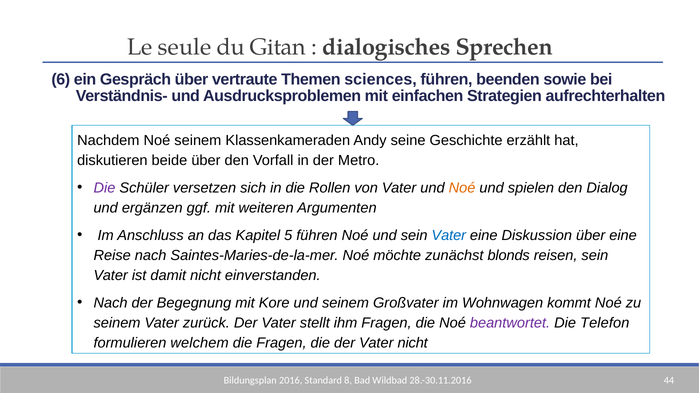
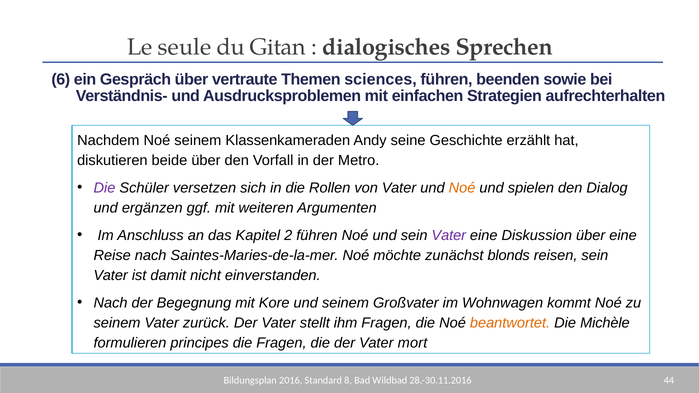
5: 5 -> 2 (288, 235)
Vater colour: blue -> purple (449, 235)
beantwortet colour: purple -> orange (510, 323)
Telefon: Telefon -> Michèle (605, 323)
welchem: welchem -> principes (200, 343)
Vater nicht: nicht -> mort (413, 343)
